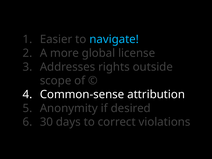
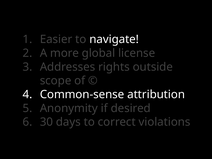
navigate colour: light blue -> white (114, 39)
